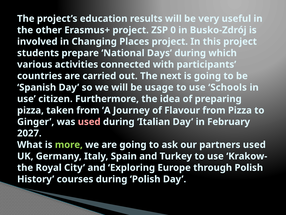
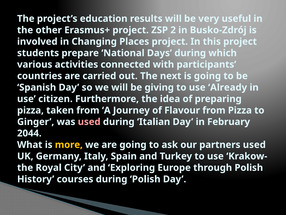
0: 0 -> 2 (173, 30)
usage: usage -> giving (159, 87)
Schools: Schools -> Already (228, 87)
2027: 2027 -> 2044 (29, 133)
more colour: light green -> yellow (69, 144)
